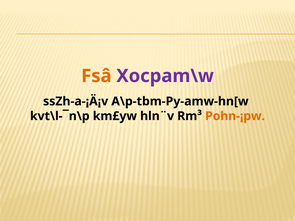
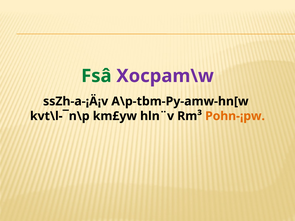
Fsâ colour: orange -> green (96, 76)
